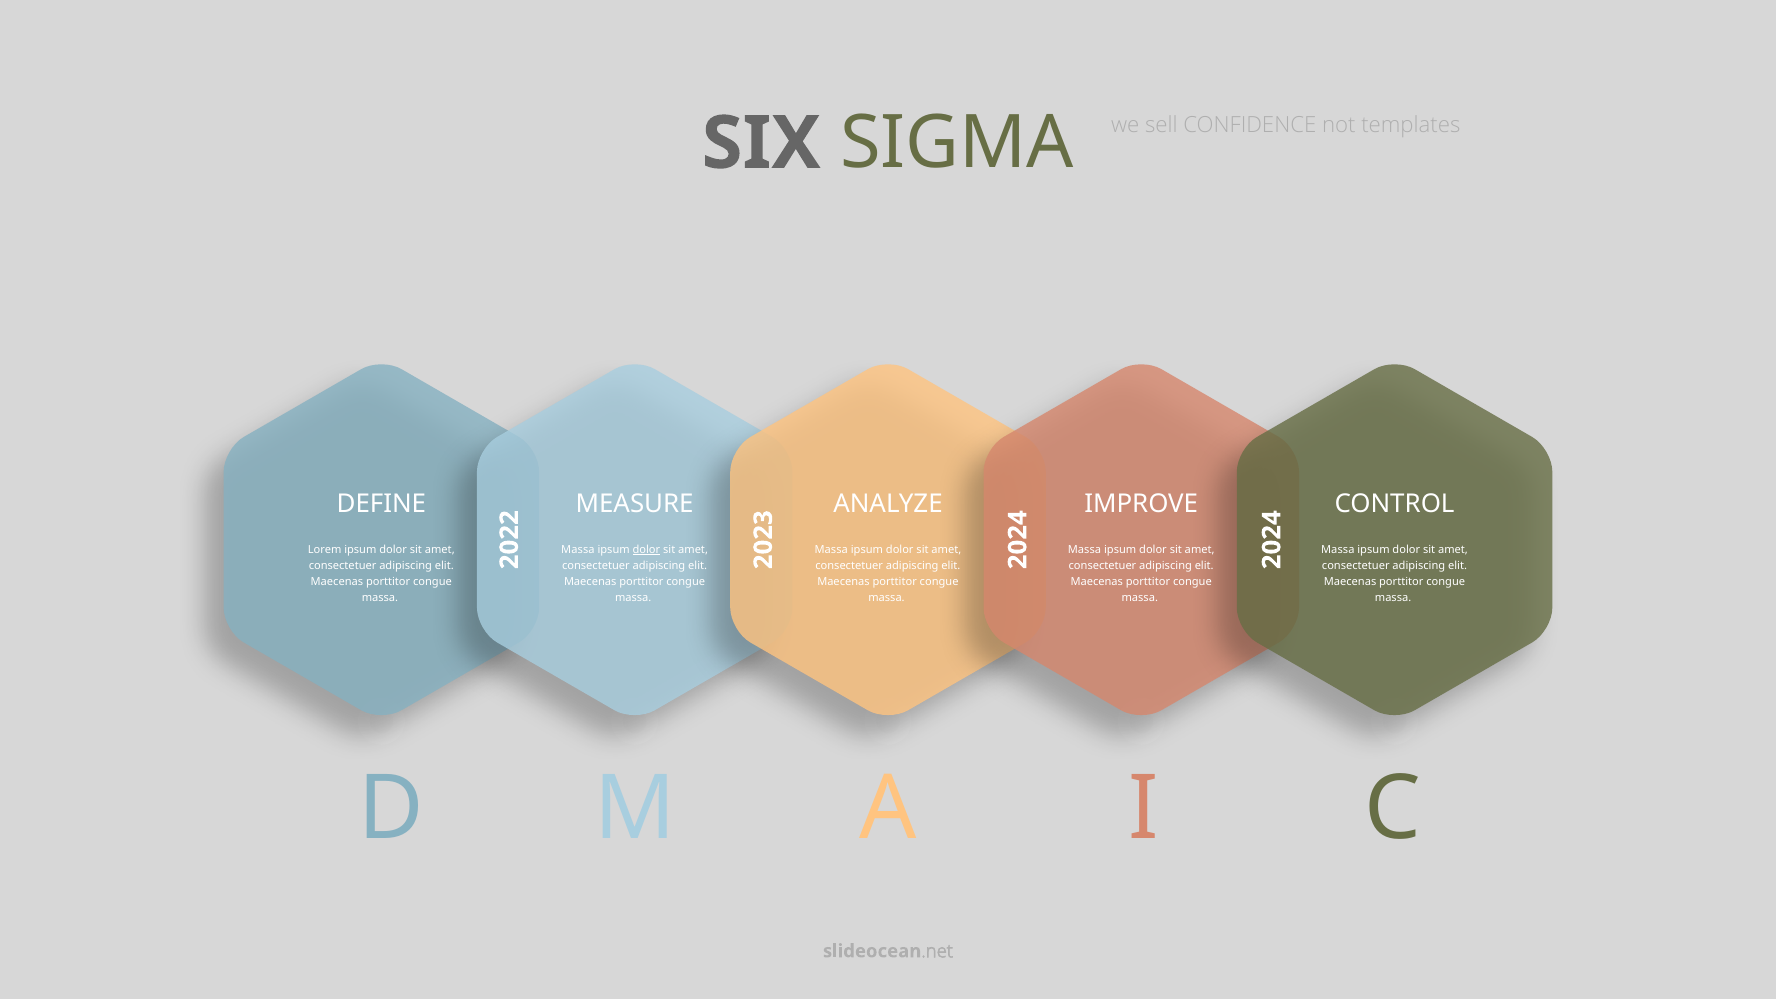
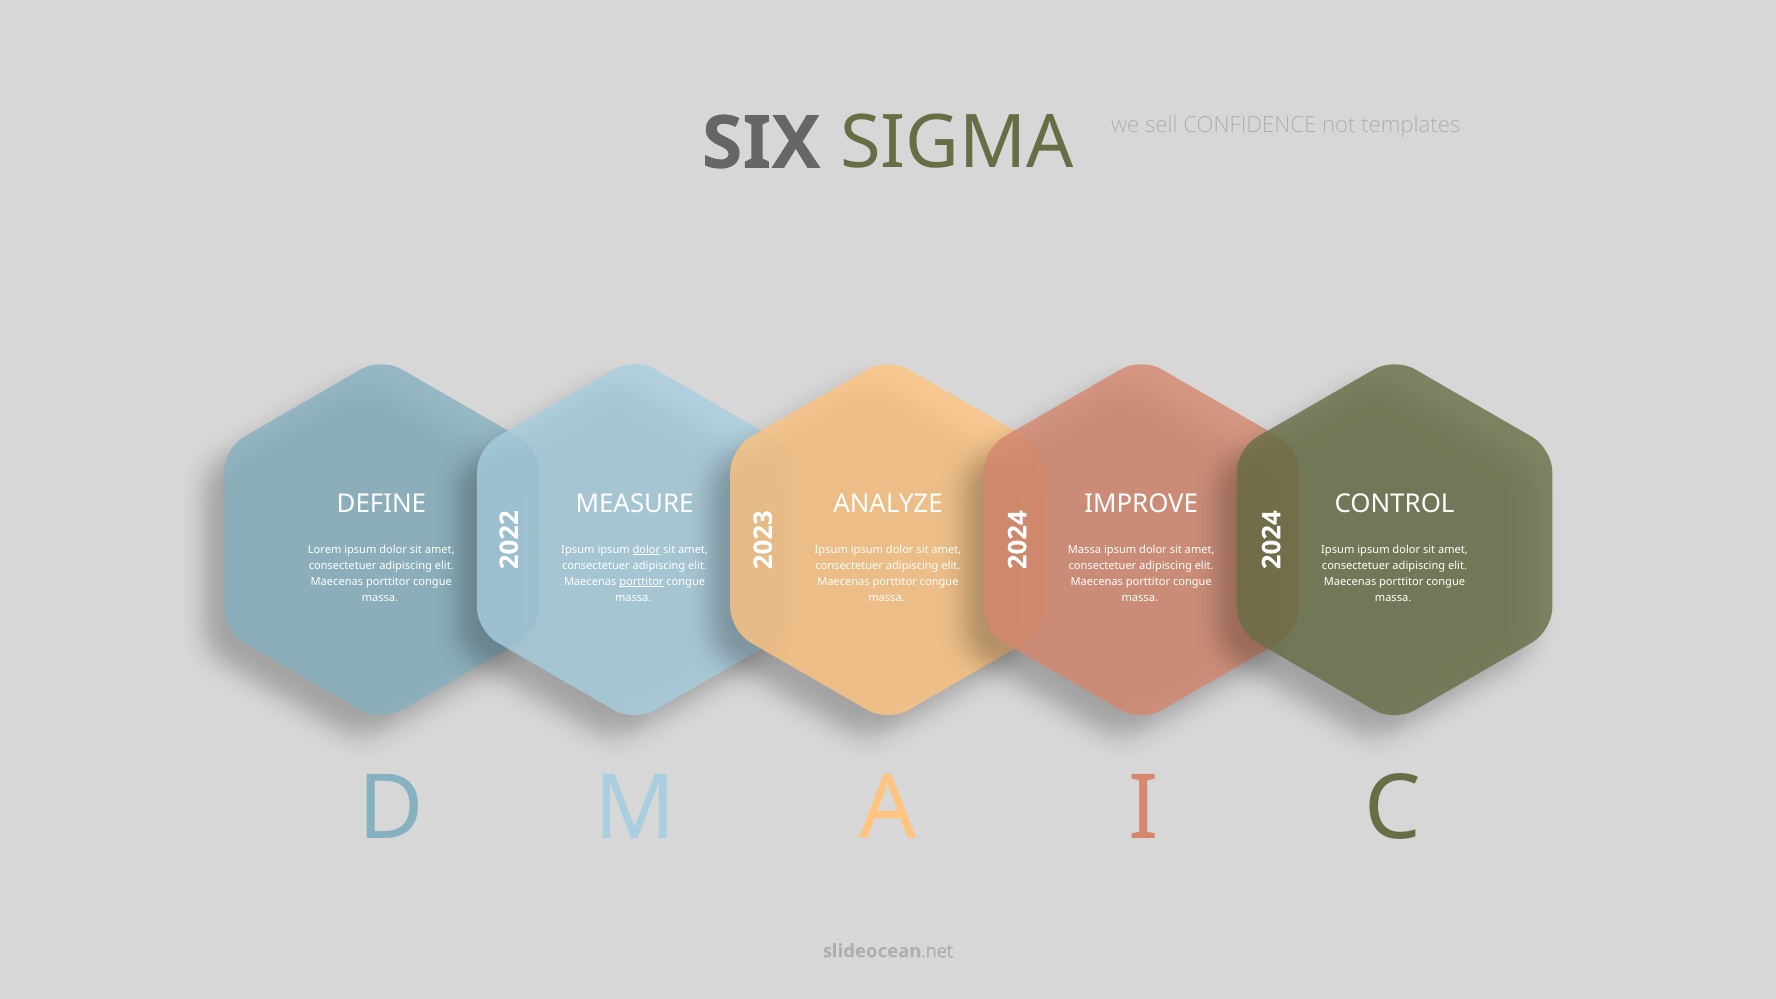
Massa: Massa -> Ipsum (578, 549)
Massa: Massa -> Ipsum (831, 549)
Massa: Massa -> Ipsum (1338, 549)
porttitor underline: none -> present (641, 581)
